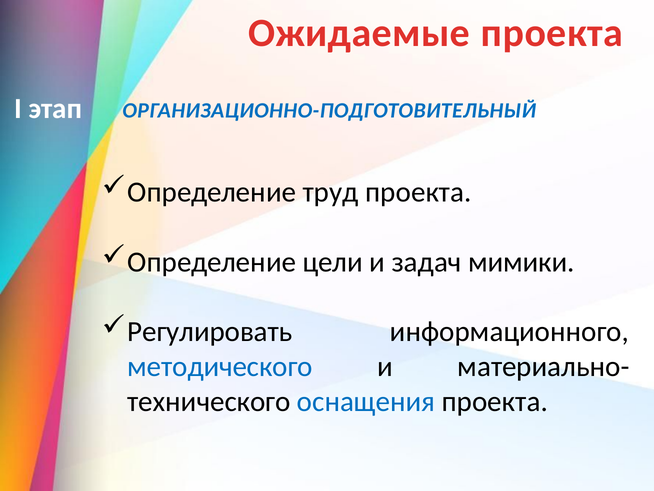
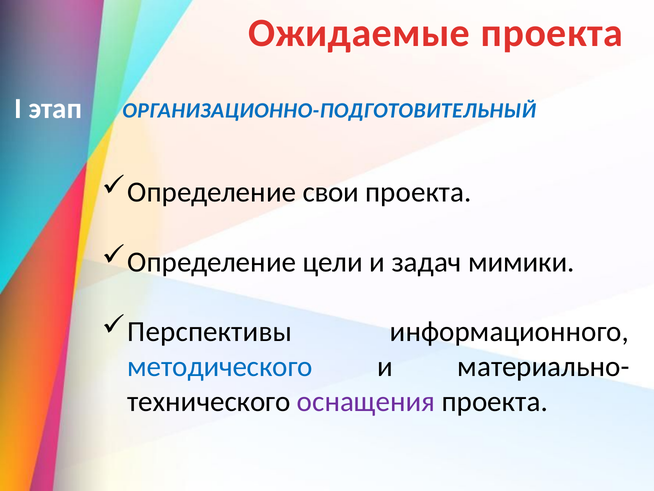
труд: труд -> свои (331, 192)
Регулировать: Регулировать -> Перспективы (210, 331)
оснащения colour: blue -> purple (366, 401)
